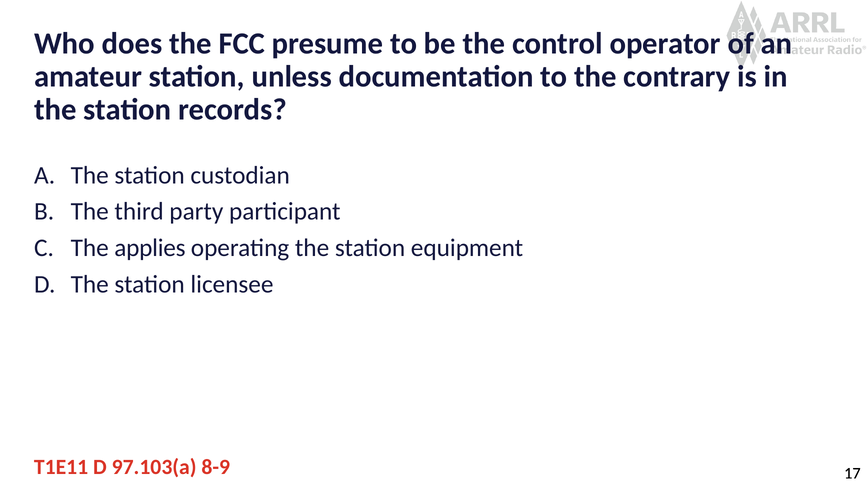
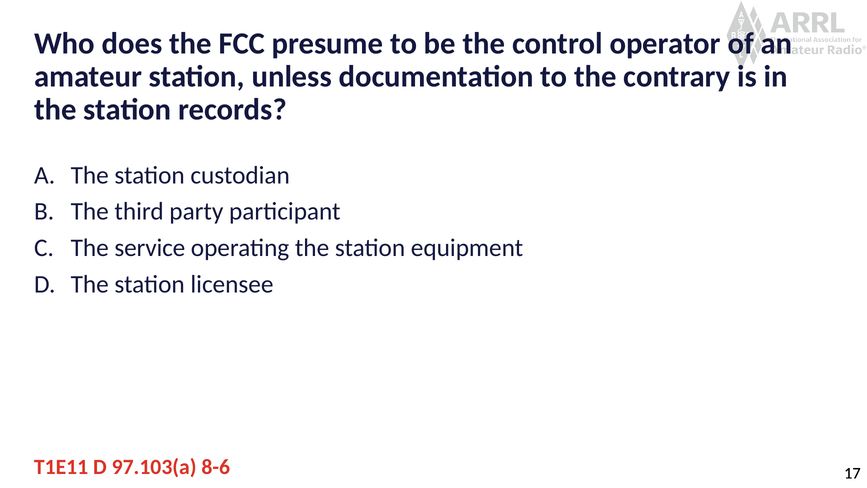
applies: applies -> service (150, 248)
8-9: 8-9 -> 8-6 (216, 467)
